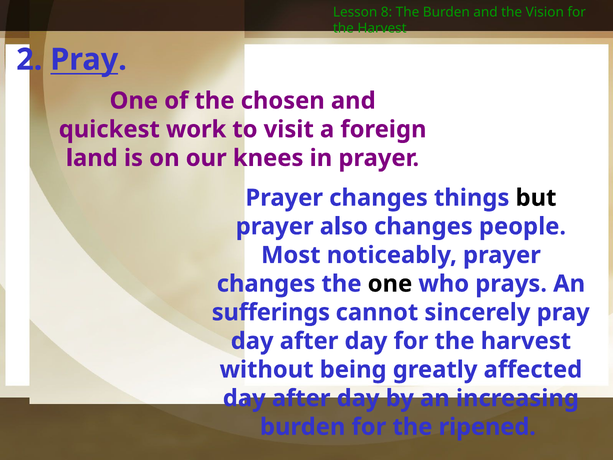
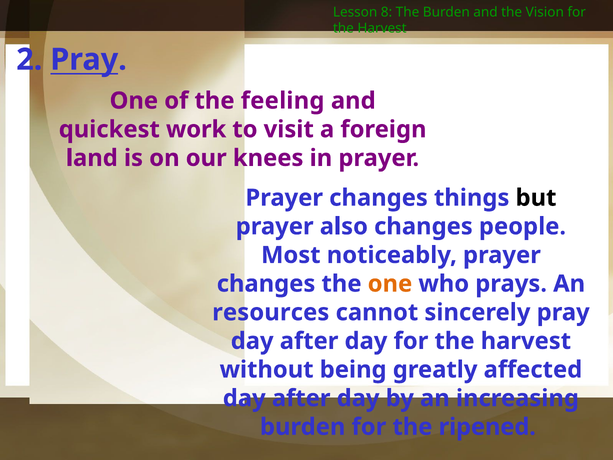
chosen: chosen -> feeling (283, 101)
one colour: black -> orange (390, 284)
sufferings: sufferings -> resources (271, 312)
